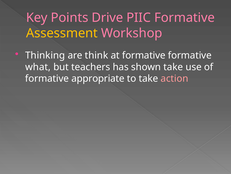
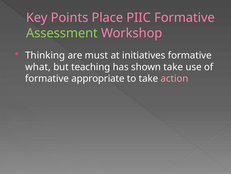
Drive: Drive -> Place (107, 18)
Assessment colour: yellow -> light green (62, 33)
think: think -> must (96, 55)
at formative: formative -> initiatives (144, 55)
teachers: teachers -> teaching (91, 67)
